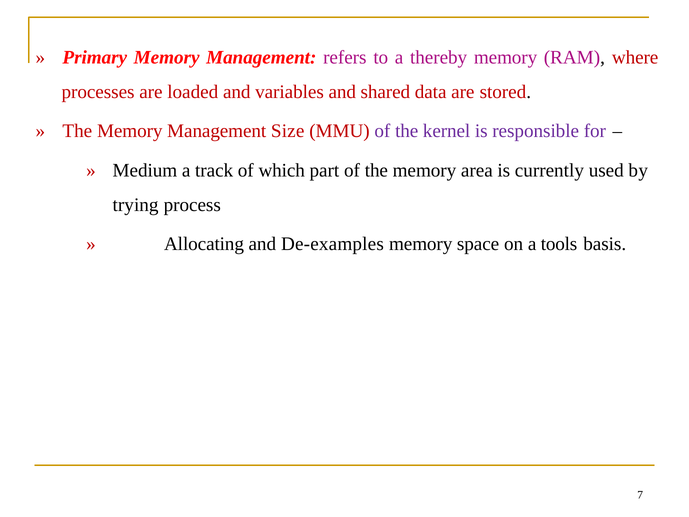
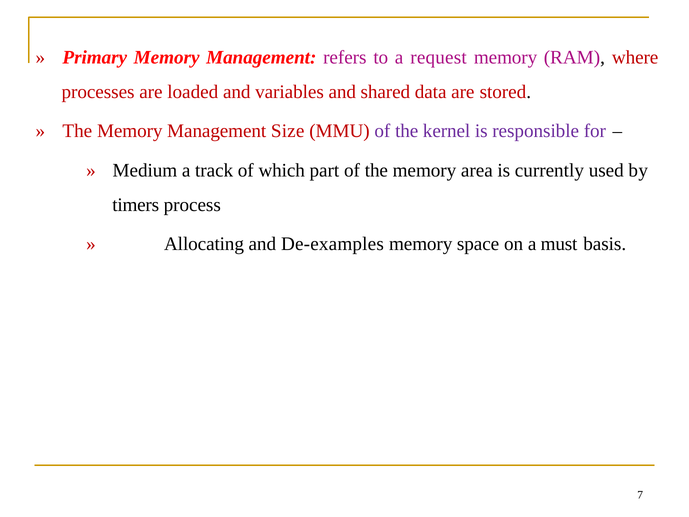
thereby: thereby -> request (439, 58)
trying: trying -> timers (136, 205)
tools: tools -> must (559, 244)
